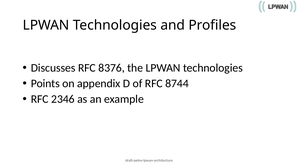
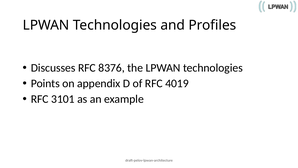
8744: 8744 -> 4019 (177, 83)
2346: 2346 -> 3101 (63, 99)
